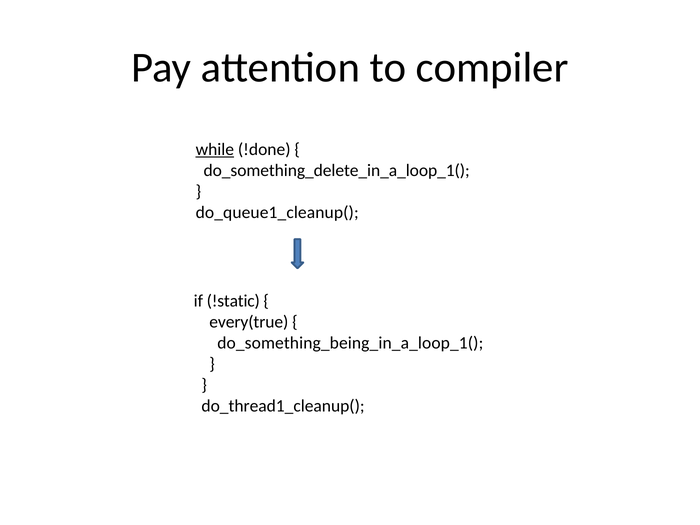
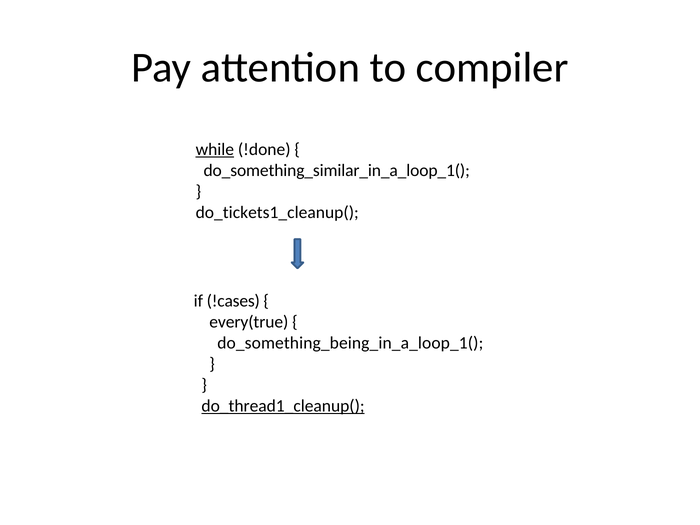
do_something_delete_in_a_loop_1(: do_something_delete_in_a_loop_1( -> do_something_similar_in_a_loop_1( (337, 170)
do_queue1_cleanup(: do_queue1_cleanup( -> do_tickets1_cleanup( (277, 212)
!static: !static -> !cases (233, 301)
do_thread1_cleanup( underline: none -> present (283, 406)
